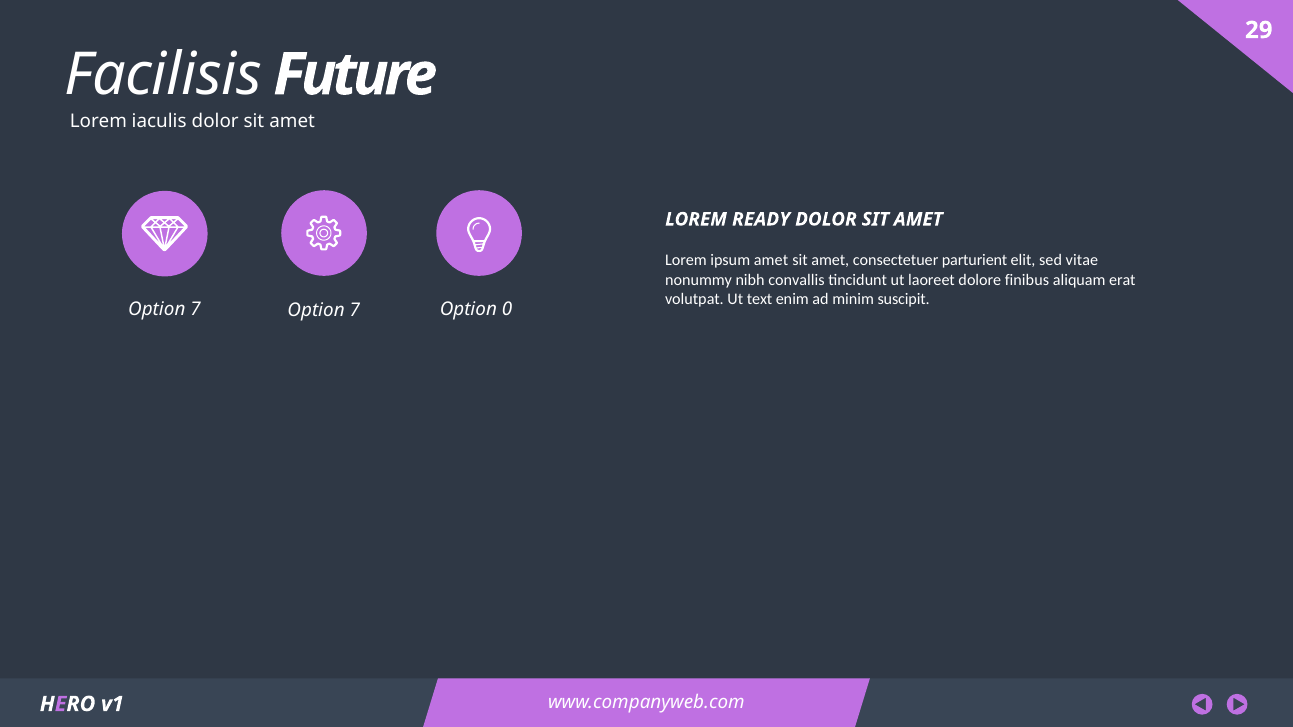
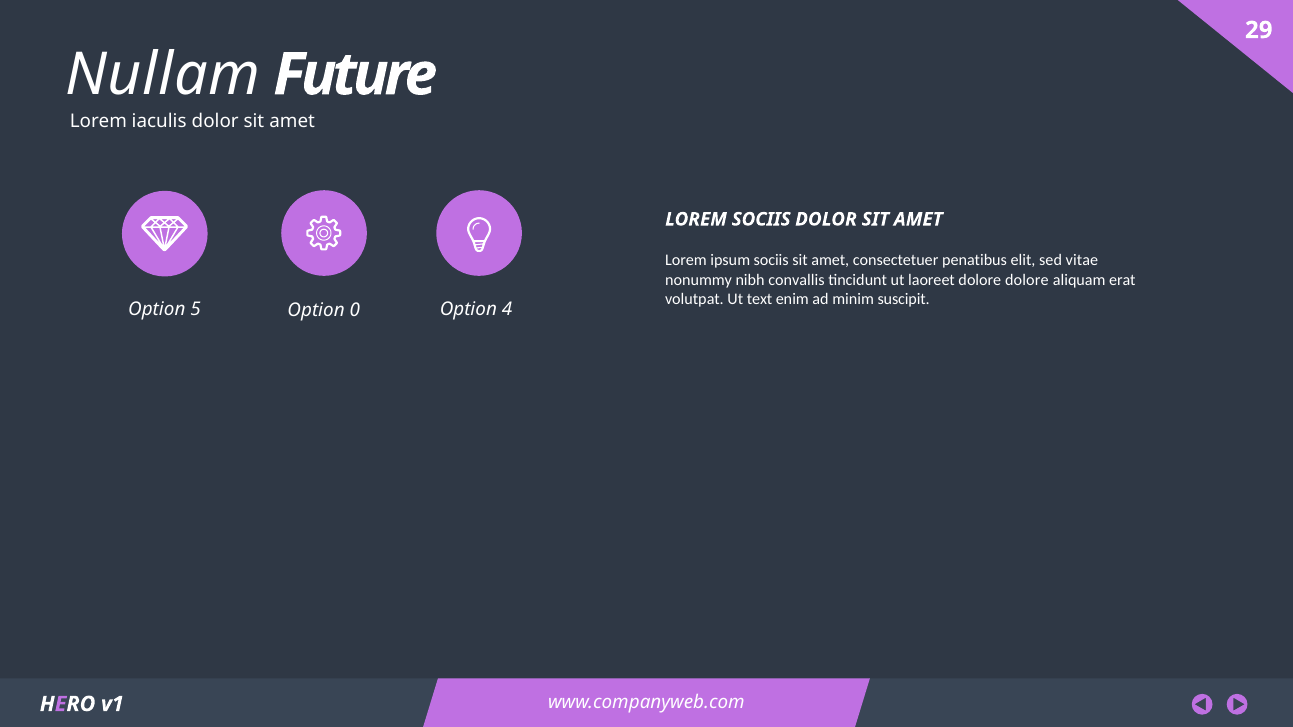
Facilisis: Facilisis -> Nullam (163, 75)
LOREM READY: READY -> SOCIIS (761, 219)
ipsum amet: amet -> sociis (771, 261)
parturient: parturient -> penatibus (975, 261)
dolore finibus: finibus -> dolore (1027, 280)
7: 7 -> 5 (196, 309)
7: 7 -> 0 (355, 310)
0: 0 -> 4 (507, 309)
